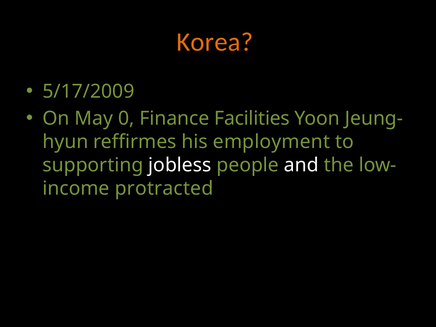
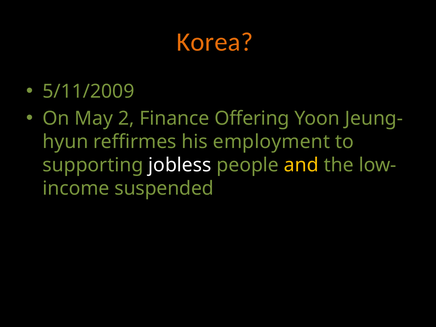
5/17/2009: 5/17/2009 -> 5/11/2009 (89, 91)
0: 0 -> 2 (126, 119)
Facilities: Facilities -> Offering (252, 119)
and colour: white -> yellow (301, 165)
protracted: protracted -> suspended (164, 188)
